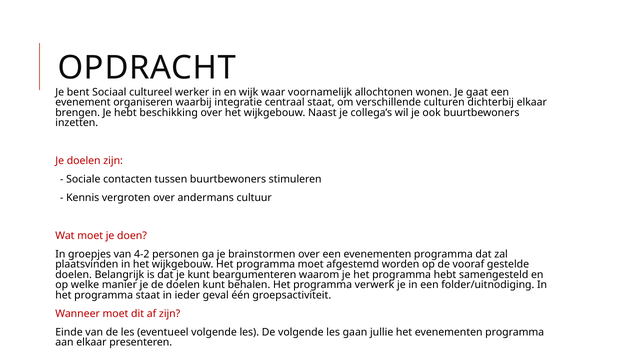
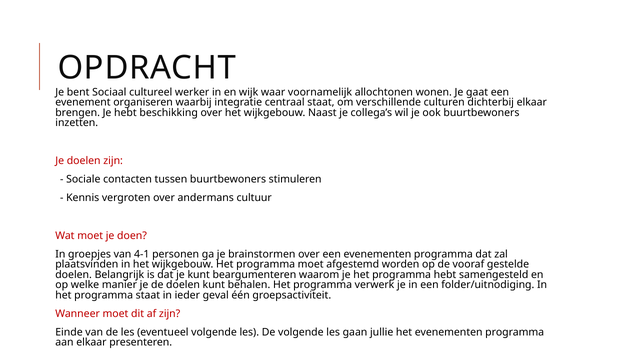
4-2: 4-2 -> 4-1 (142, 254)
